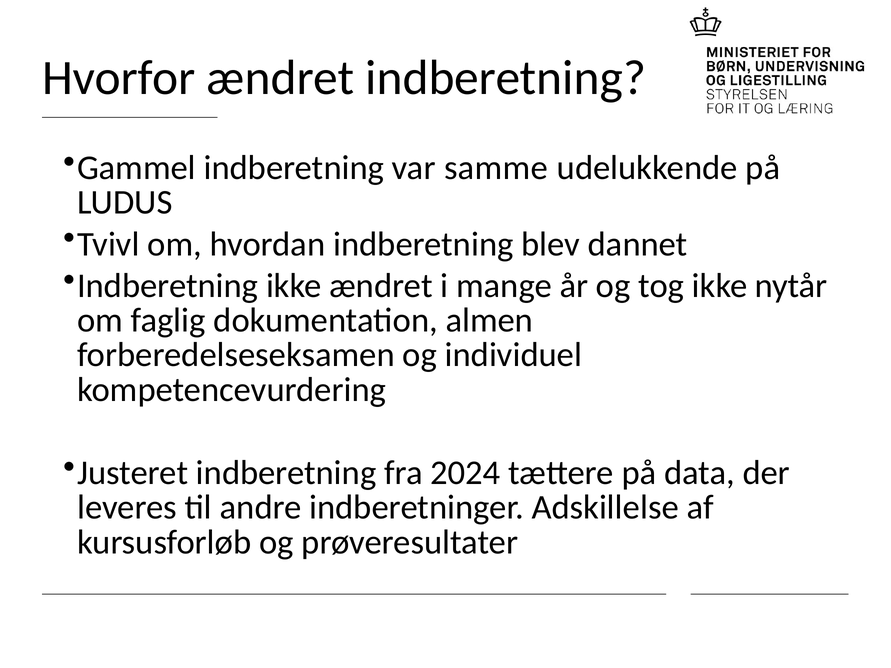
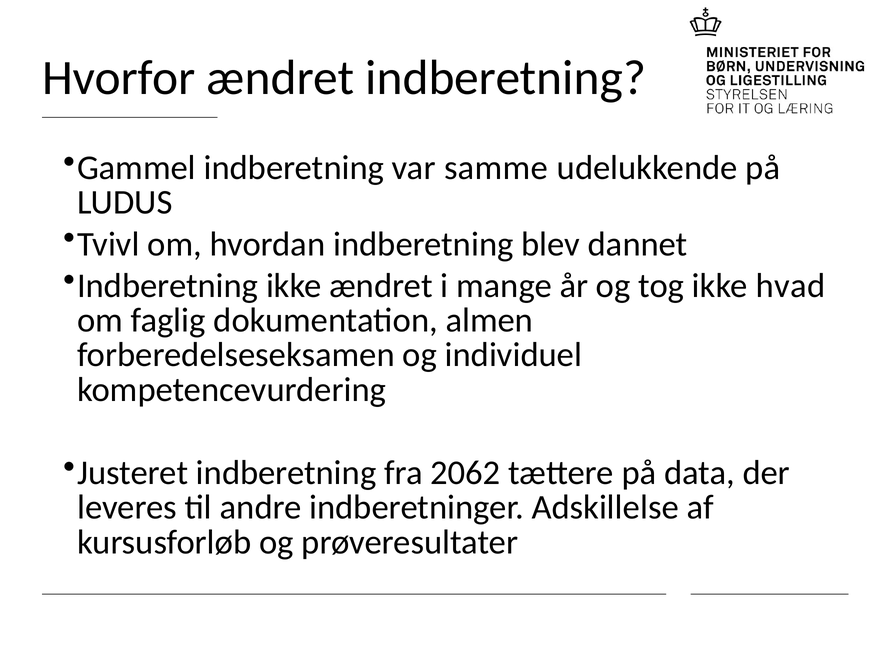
nytår: nytår -> hvad (791, 286)
2024: 2024 -> 2062 (465, 473)
